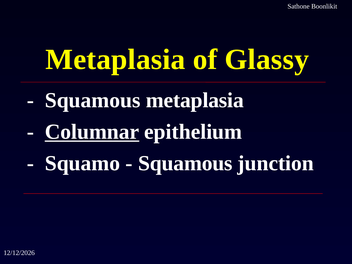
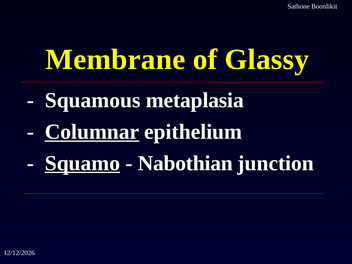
Metaplasia: Metaplasia -> Membrane (115, 60)
Squamo underline: none -> present (82, 163)
Squamous: Squamous -> Nabothian (185, 163)
